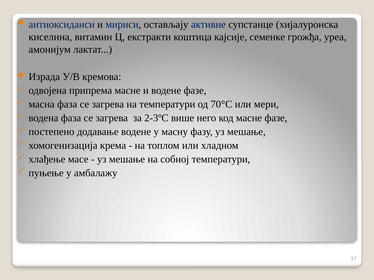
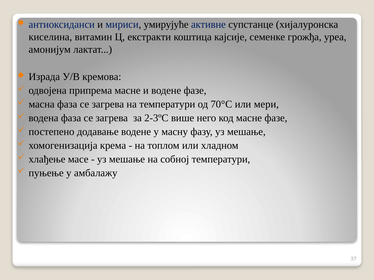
остављају: остављају -> умирујуће (166, 24)
